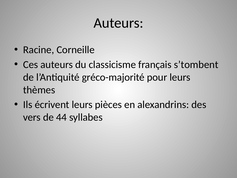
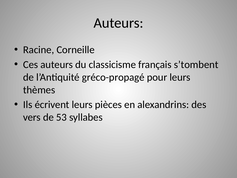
gréco-majorité: gréco-majorité -> gréco-propagé (113, 77)
44: 44 -> 53 (61, 117)
